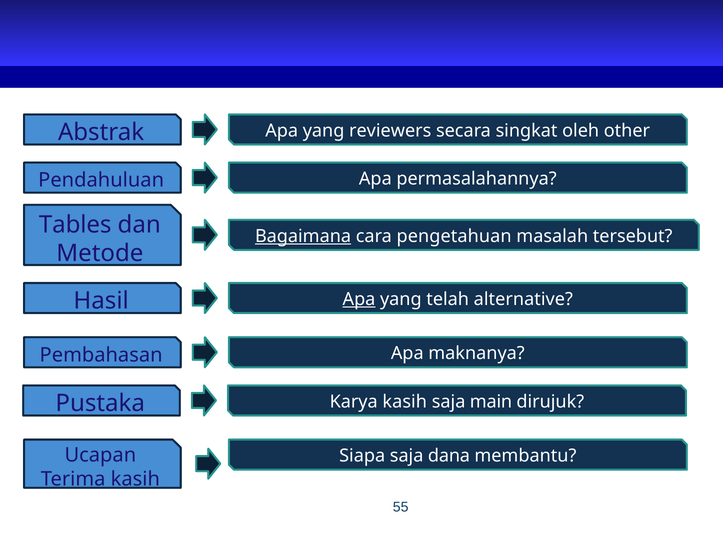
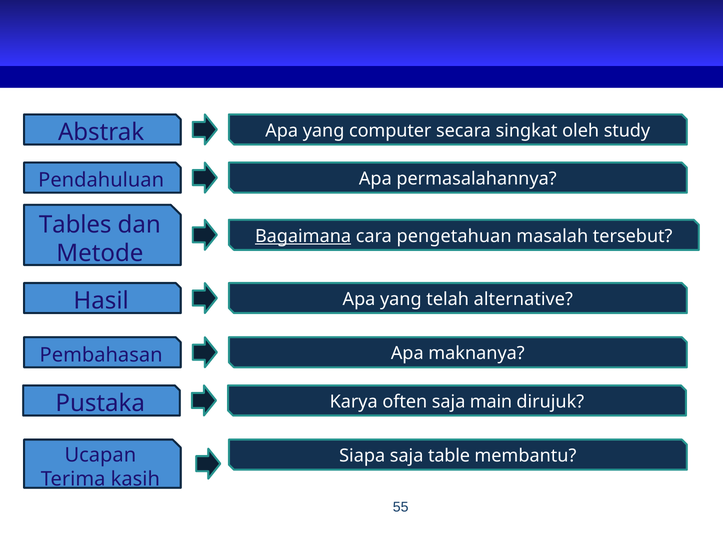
reviewers: reviewers -> computer (390, 131)
other: other -> study (627, 131)
Apa underline: present -> none (359, 299)
Karya kasih: kasih -> often (405, 402)
dana: dana -> table (449, 456)
